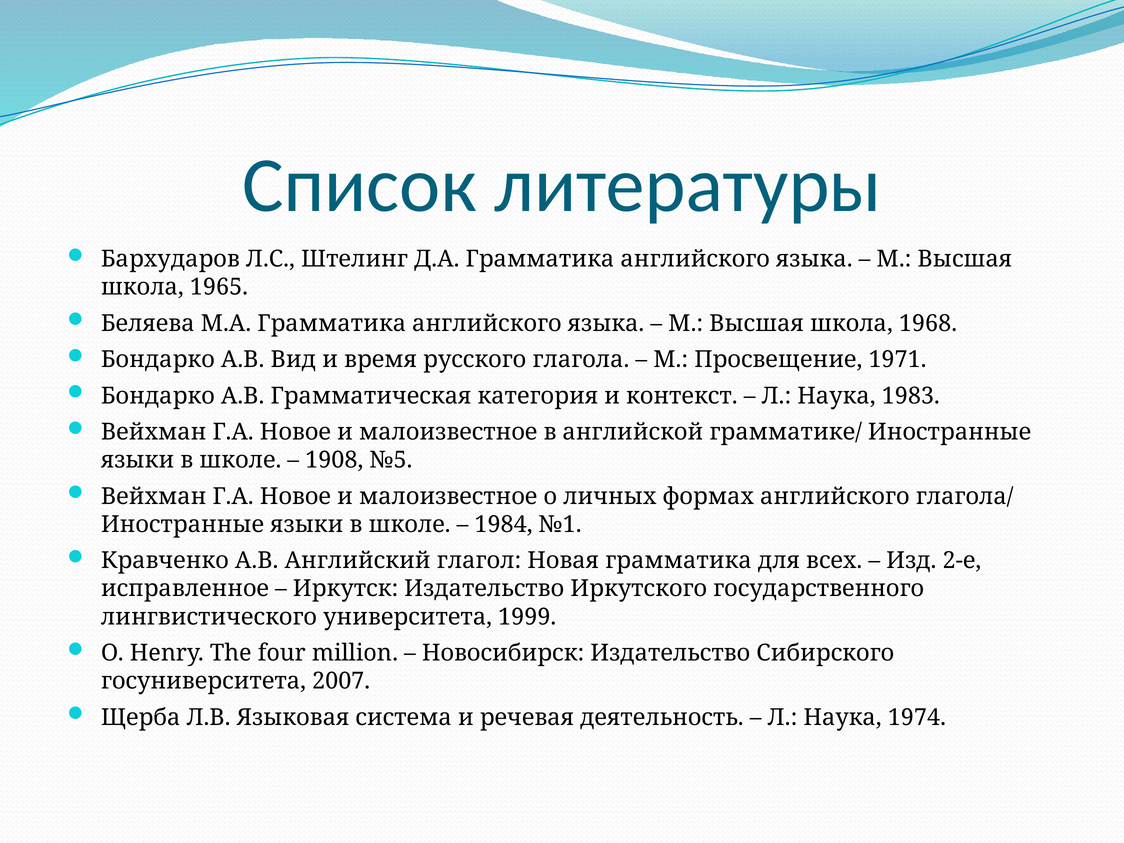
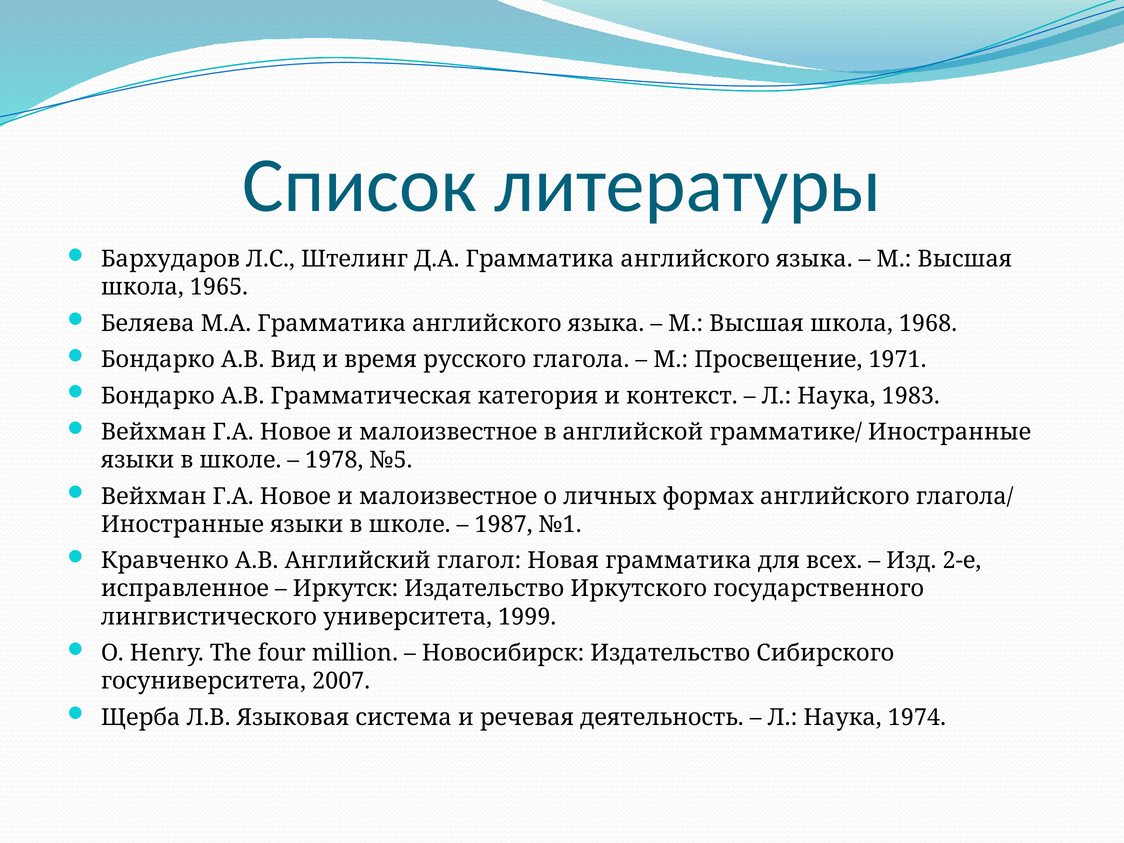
1908: 1908 -> 1978 (334, 460)
1984: 1984 -> 1987 (504, 524)
